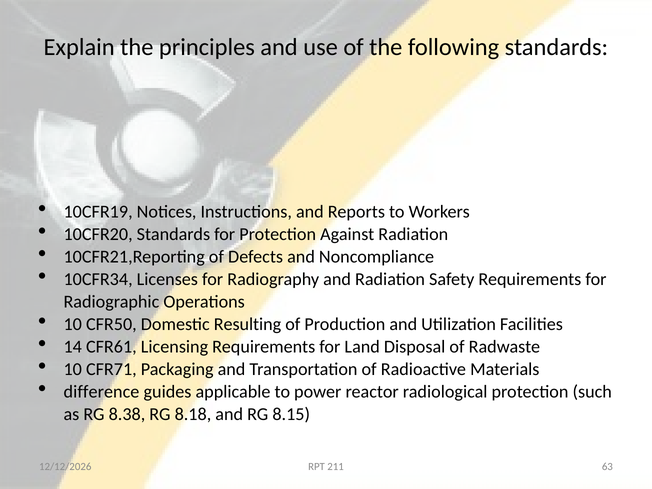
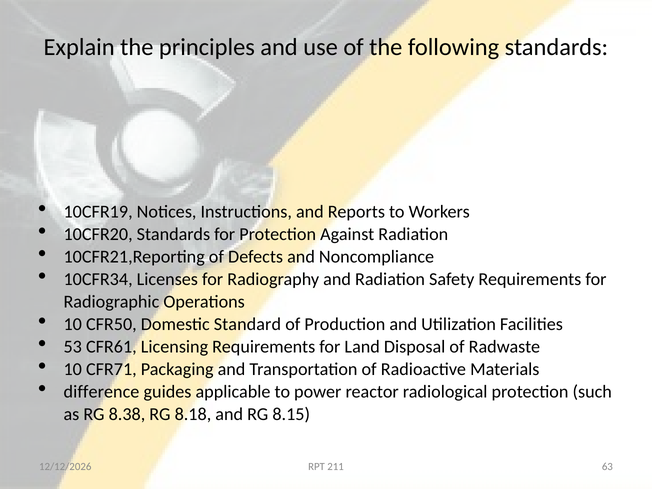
Resulting: Resulting -> Standard (247, 324)
14: 14 -> 53 (73, 347)
